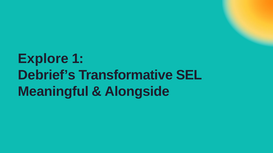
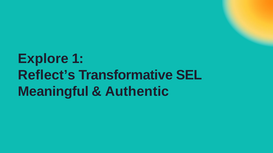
Debrief’s: Debrief’s -> Reflect’s (47, 75)
Alongside: Alongside -> Authentic (137, 92)
